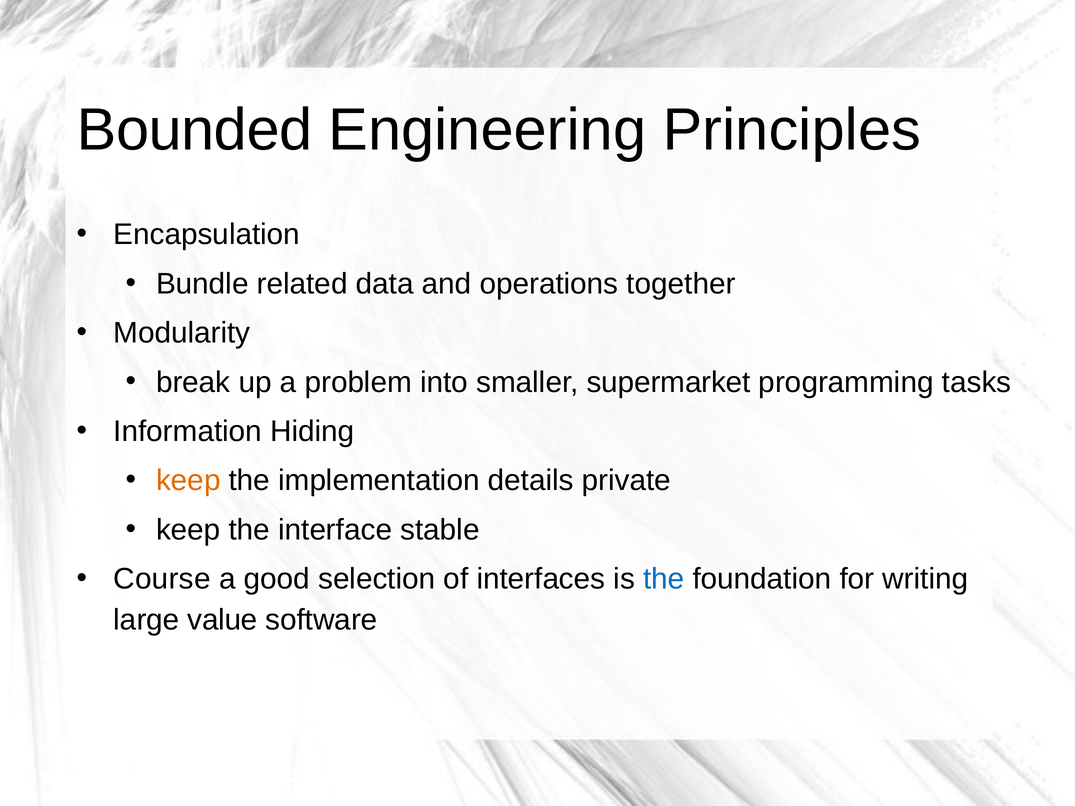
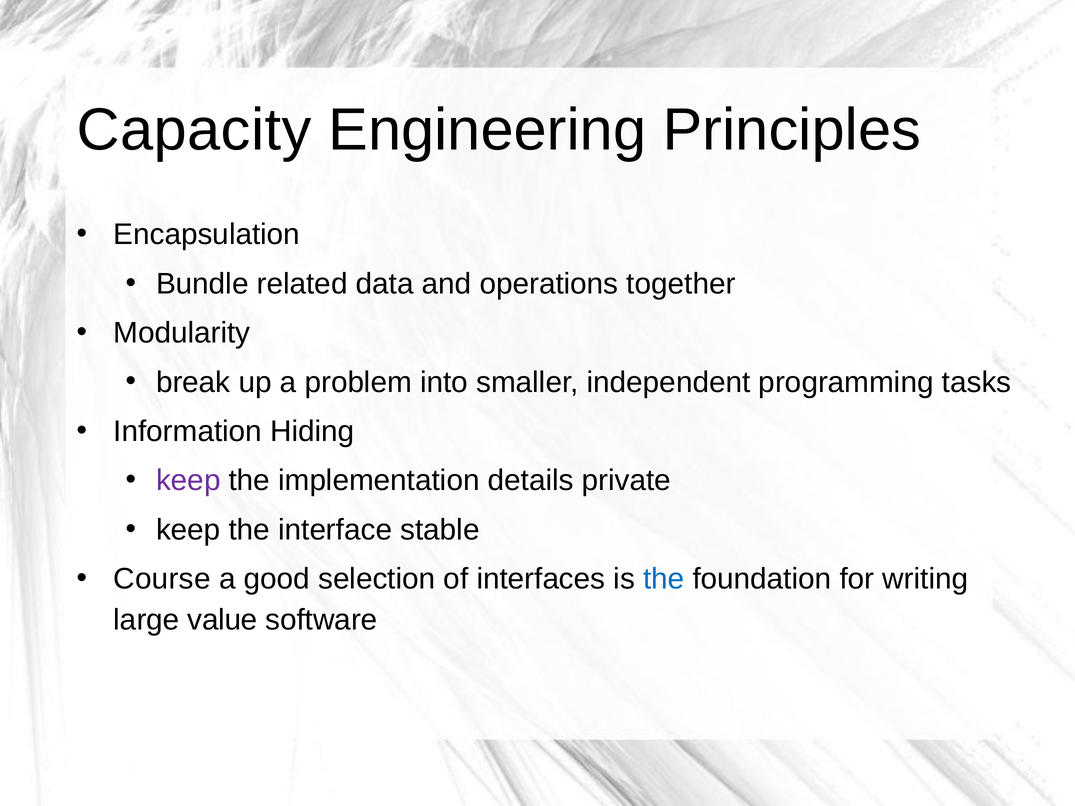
Bounded: Bounded -> Capacity (194, 130)
supermarket: supermarket -> independent (669, 382)
keep colour: orange -> purple (188, 481)
